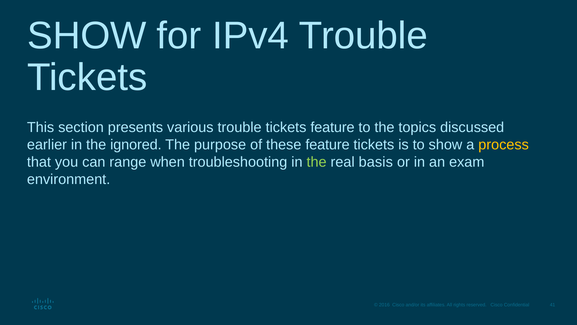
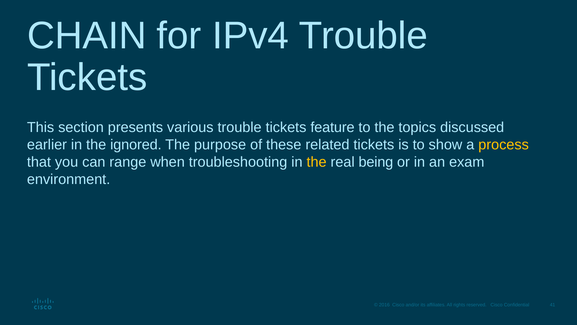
SHOW: SHOW -> CHAIN (87, 36)
these feature: feature -> related (327, 145)
the colour: light green -> yellow (317, 162)
basis: basis -> being (376, 162)
